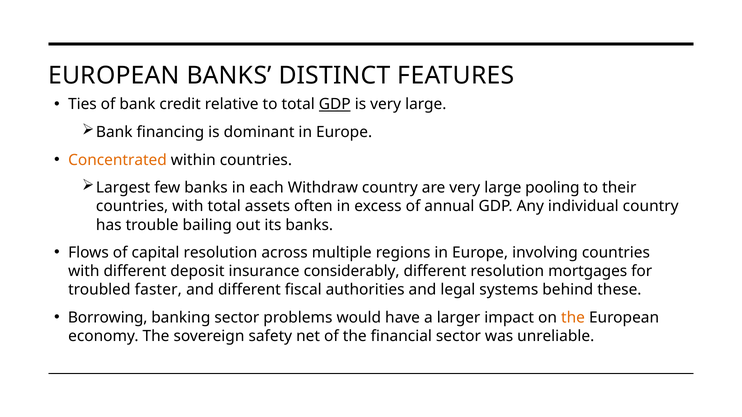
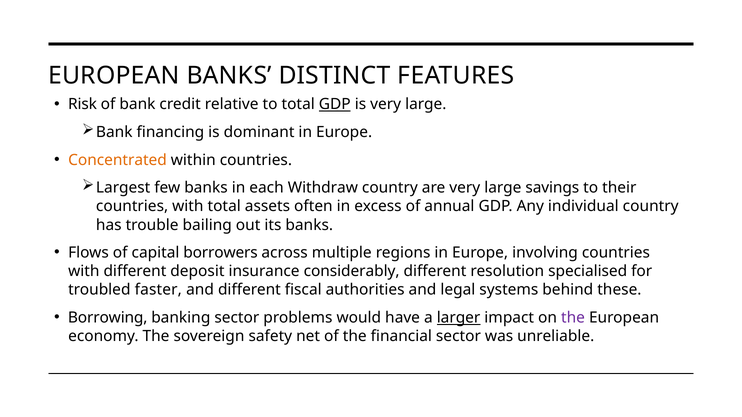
Ties: Ties -> Risk (82, 104)
pooling: pooling -> savings (552, 188)
capital resolution: resolution -> borrowers (221, 253)
mortgages: mortgages -> specialised (588, 272)
larger underline: none -> present (459, 318)
the colour: orange -> purple (573, 318)
